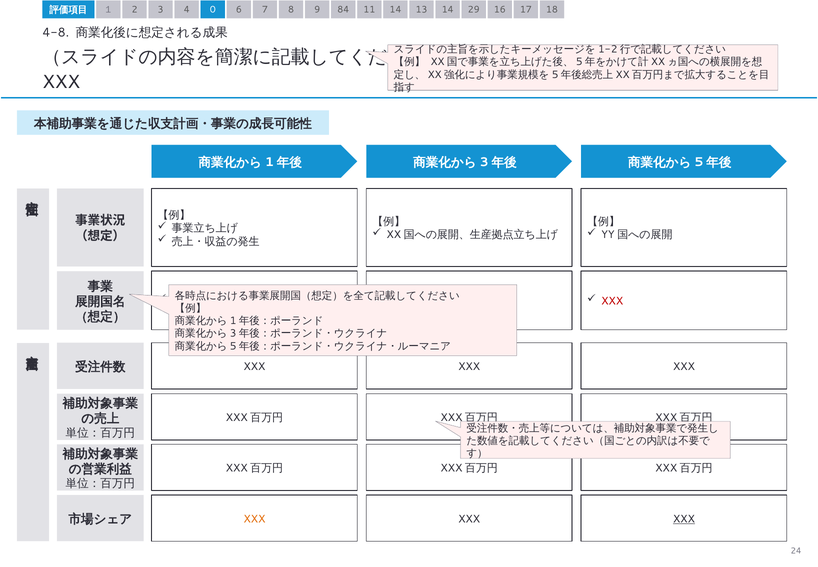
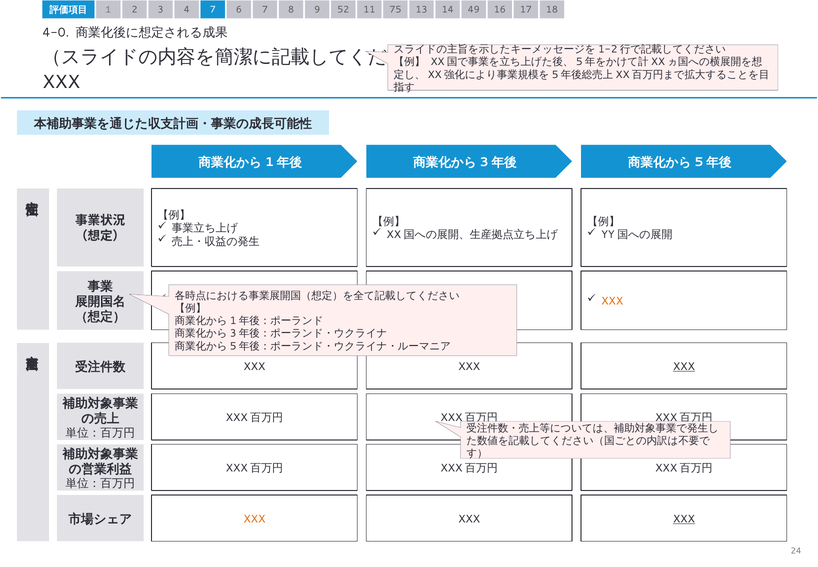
4 0: 0 -> 7 (213, 10)
84: 84 -> 52 (343, 10)
11 14: 14 -> 75 (395, 10)
29: 29 -> 49 (474, 10)
4-8: 4-8 -> 4-0 (56, 32)
XXX colour: red -> orange (612, 301)
XXX underline: none -> present (684, 366)
